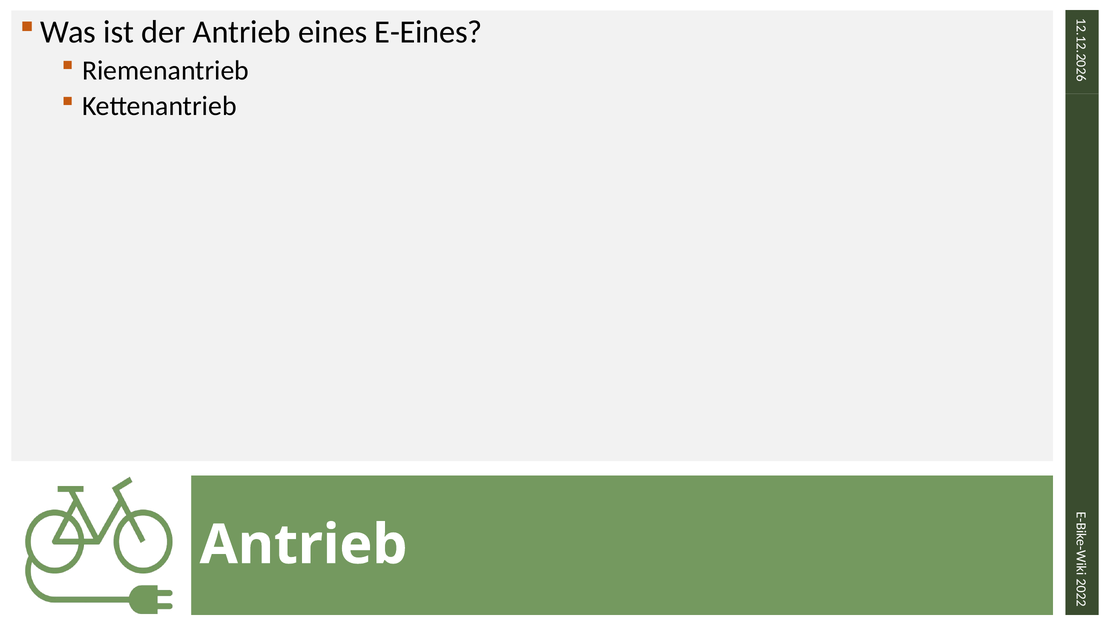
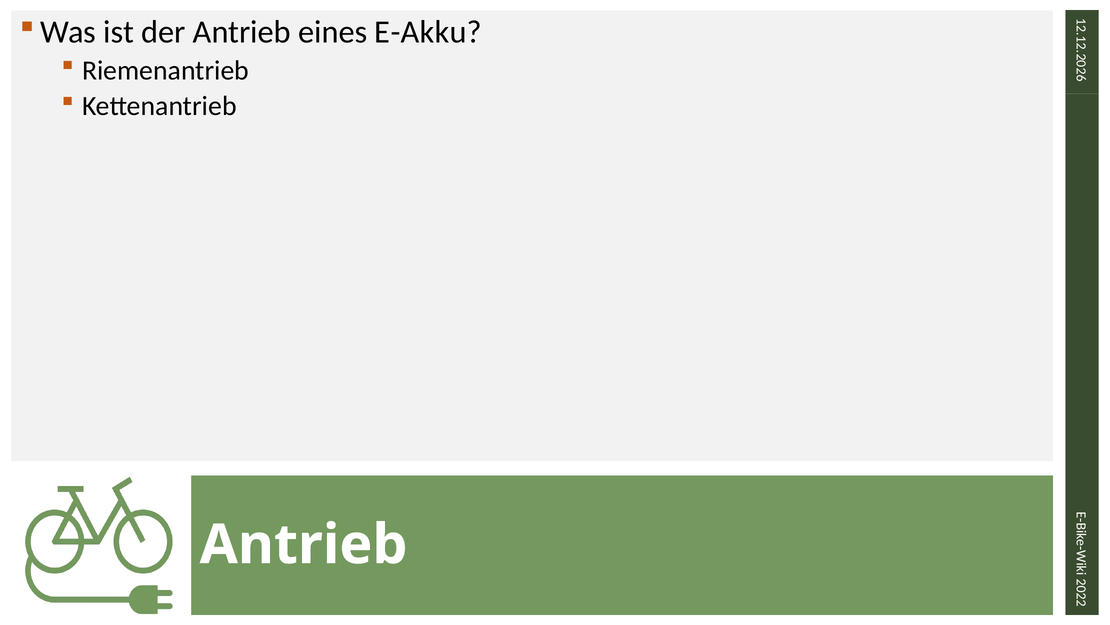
E-Eines: E-Eines -> E-Akku (428, 32)
